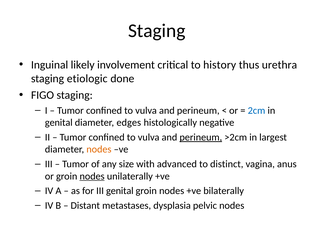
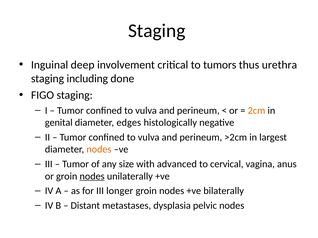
likely: likely -> deep (83, 65)
history: history -> tumors (220, 65)
etiologic: etiologic -> including (87, 79)
2cm colour: blue -> orange (256, 111)
perineum underline: present -> none (201, 138)
distinct: distinct -> cervical (227, 164)
III genital: genital -> longer (120, 191)
